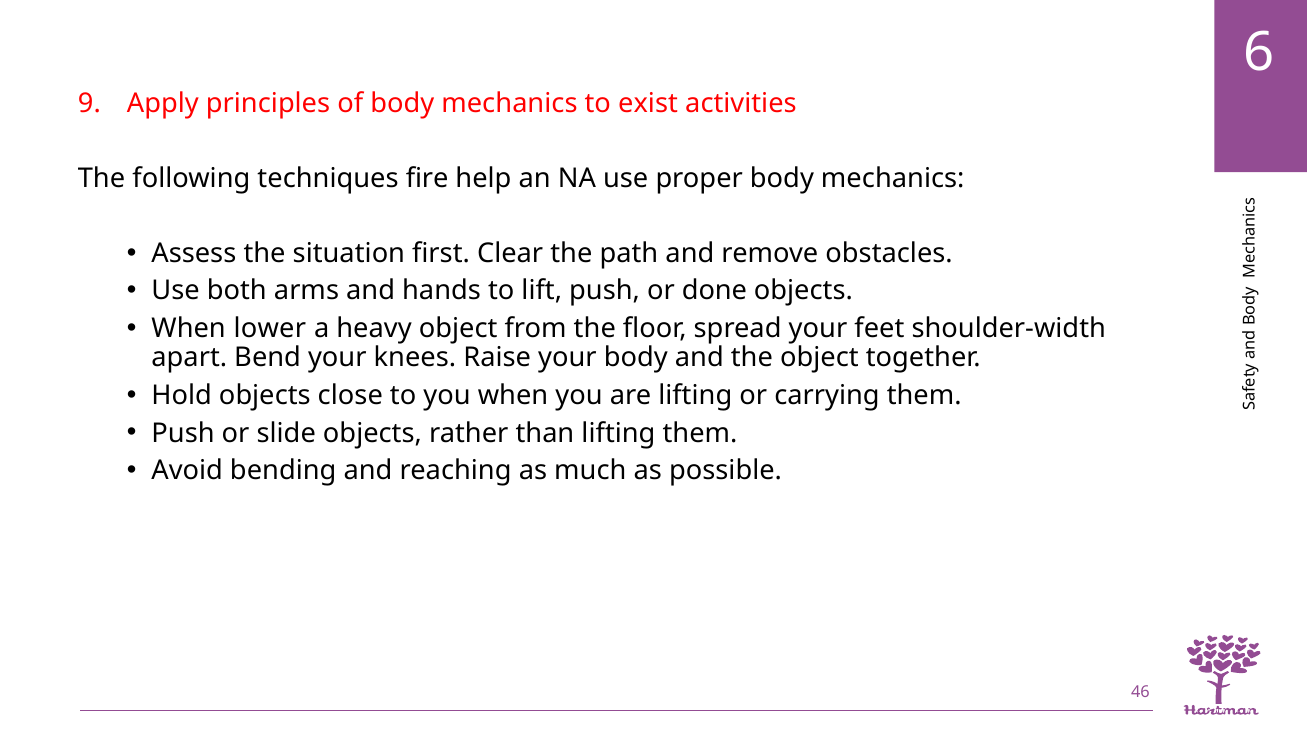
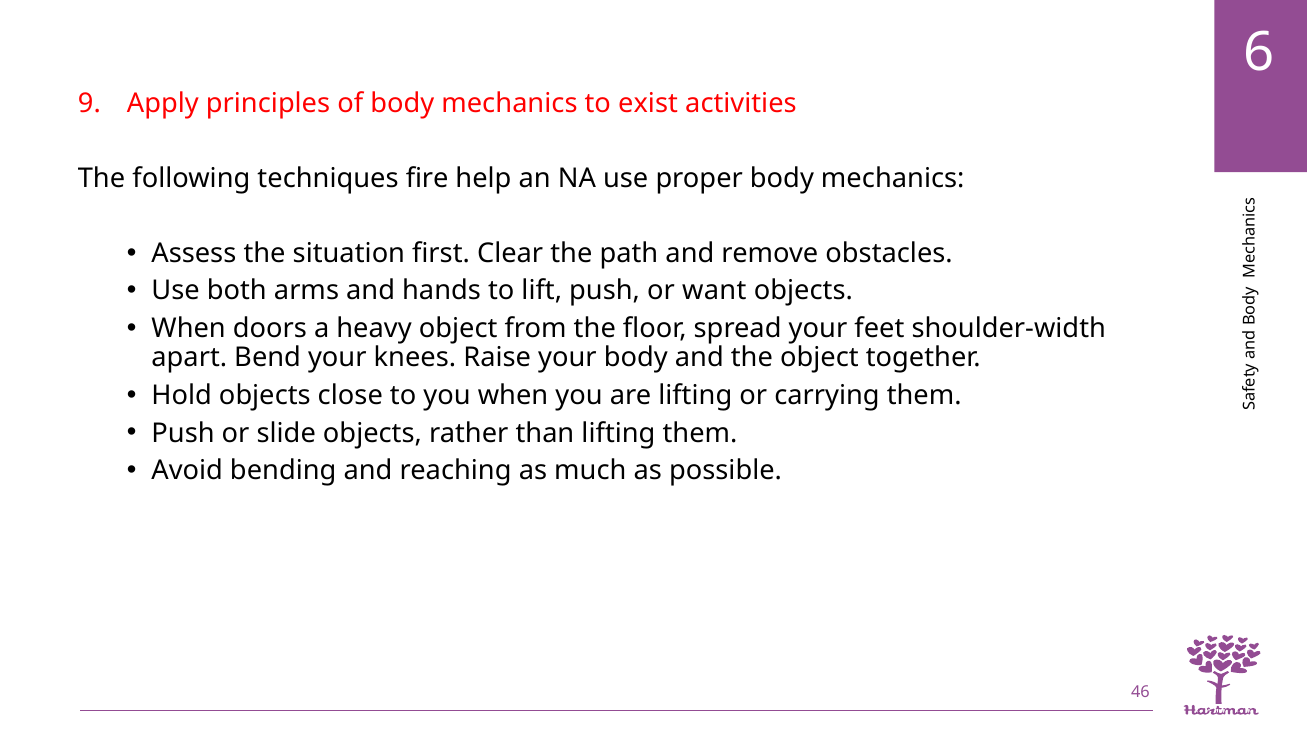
done: done -> want (714, 291)
lower: lower -> doors (270, 329)
